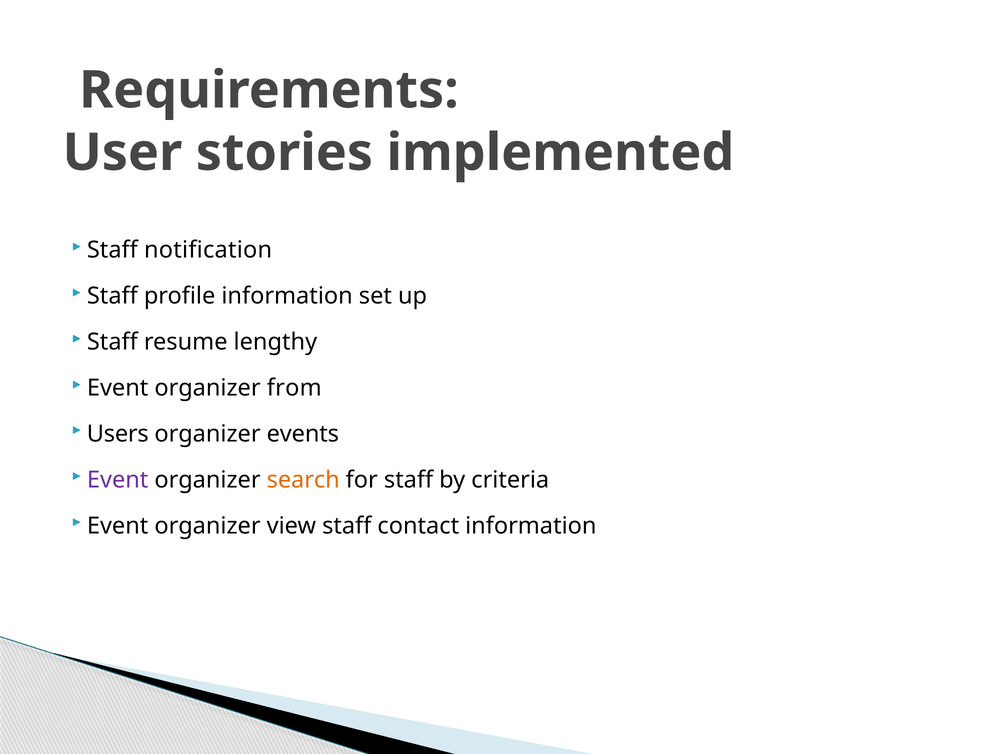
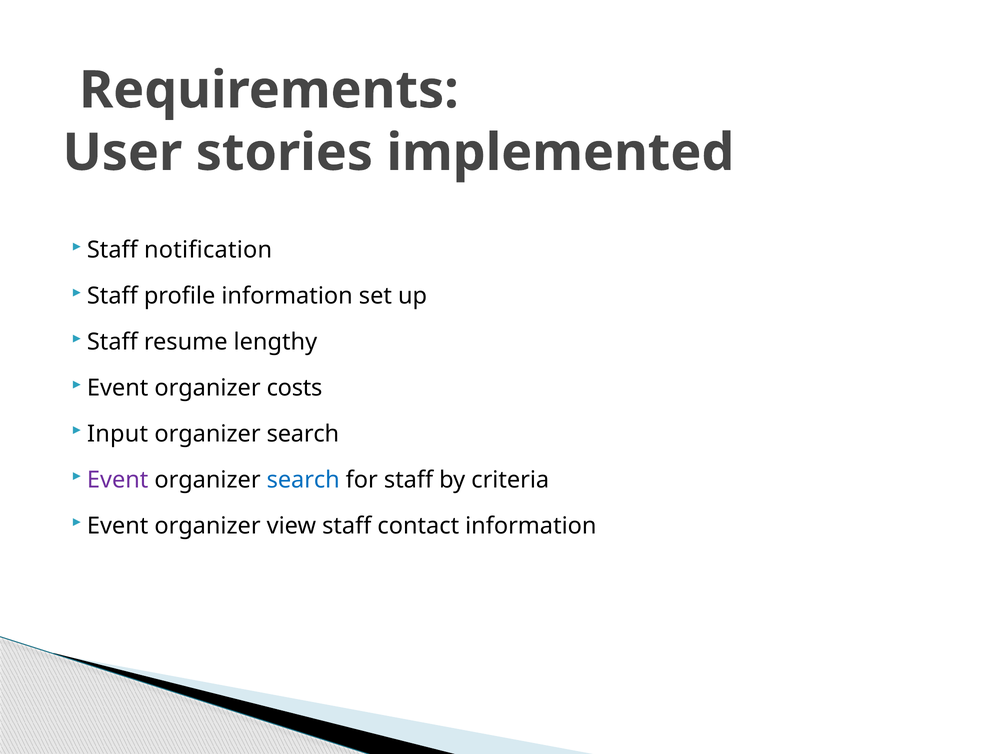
from: from -> costs (295, 388)
Users: Users -> Input (118, 434)
events: events -> search (303, 434)
search colour: orange -> blue (303, 480)
